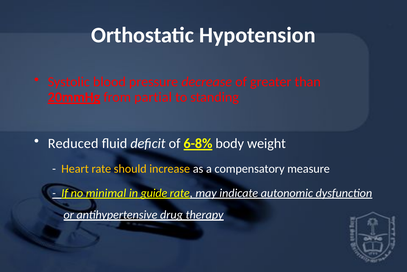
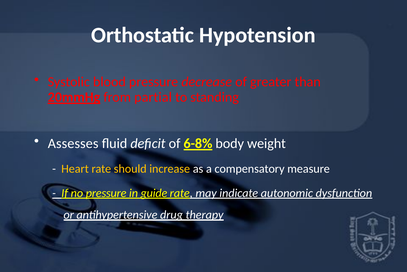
Reduced: Reduced -> Assesses (73, 143)
no minimal: minimal -> pressure (106, 193)
